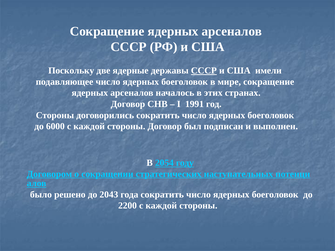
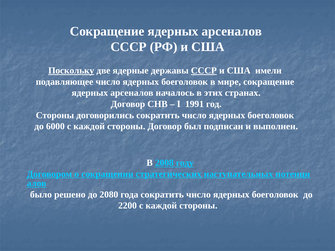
Поскольку underline: none -> present (71, 71)
2054: 2054 -> 2008 (164, 163)
2043: 2043 -> 2080 (109, 195)
